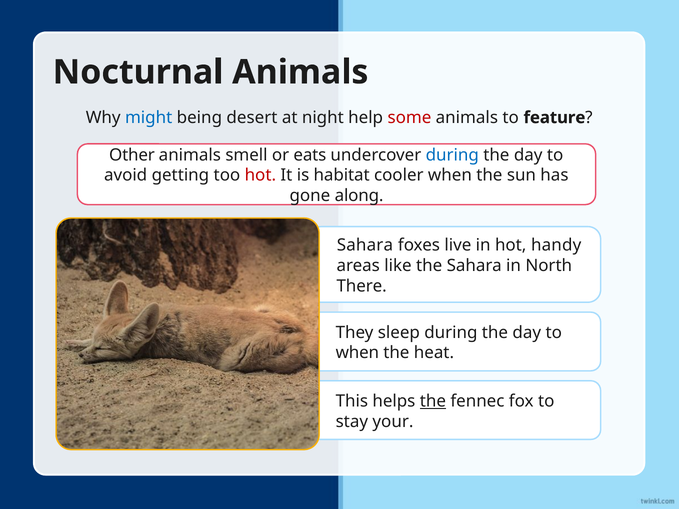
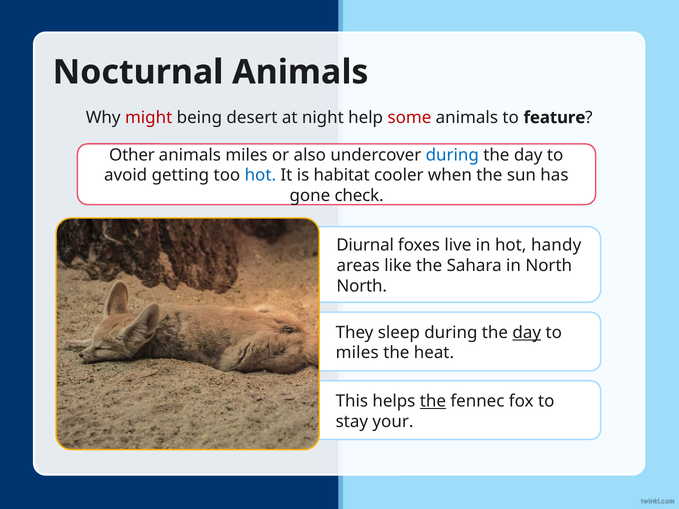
might colour: blue -> red (149, 118)
animals smell: smell -> miles (246, 155)
eats: eats -> also (310, 155)
hot colour: red -> blue (260, 175)
along: along -> check (359, 196)
Sahara: Sahara -> Diurnal (365, 245)
There: There -> North (362, 286)
day underline: none -> present (527, 333)
when: when -> miles (357, 353)
